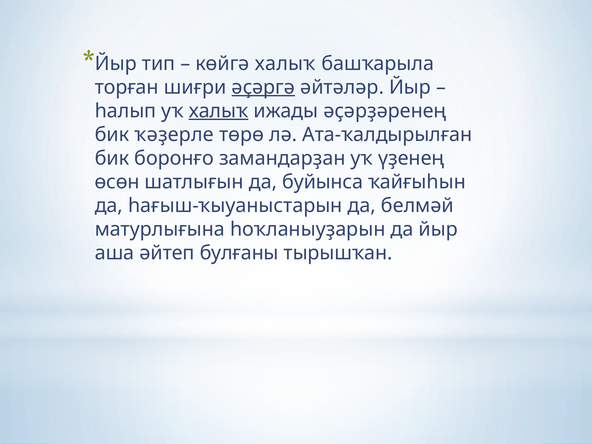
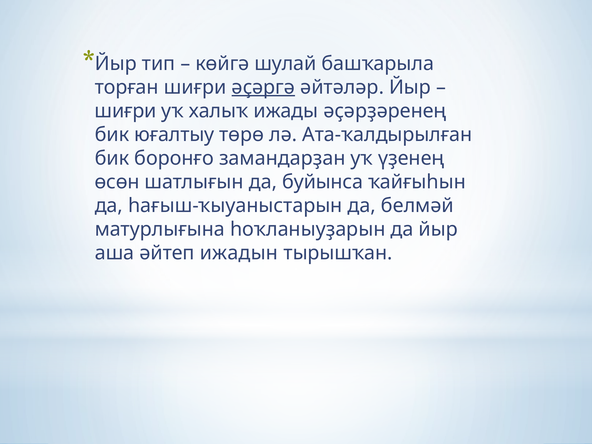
көйгә халыҡ: халыҡ -> шулай (285, 64)
һалып: һалып -> шиғри (126, 111)
халыҡ underline: present -> none (219, 111)
ҡәҙерле: ҡәҙерле -> юғалтыу (174, 135)
булғаны: булғаны -> ижадын (239, 253)
